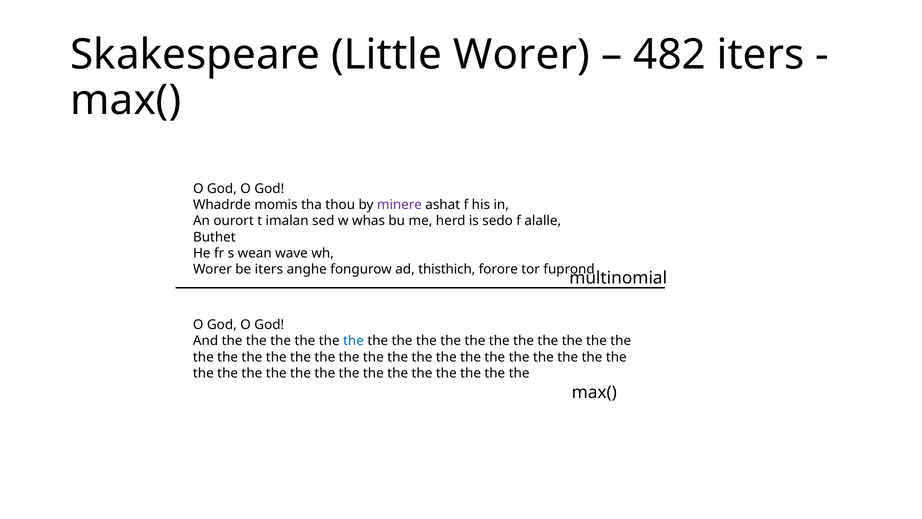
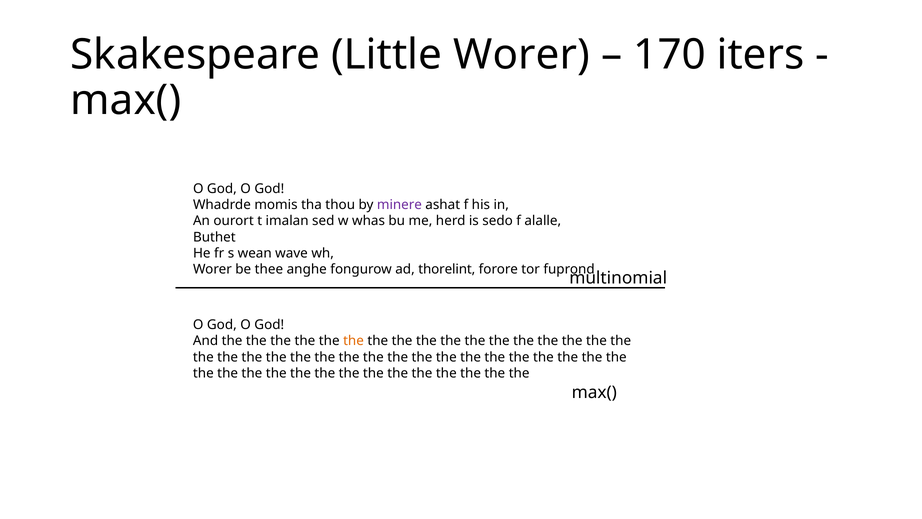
482: 482 -> 170 (670, 55)
be iters: iters -> thee (269, 269)
thisthich: thisthich -> thorelint (447, 269)
the colour: blue -> orange (354, 341)
